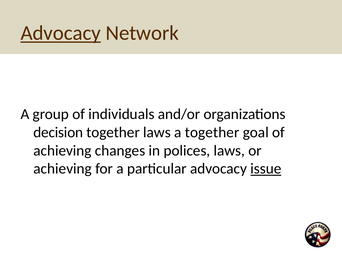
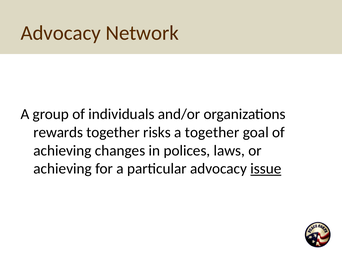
Advocacy underline: present -> none (61, 33)
decision: decision -> rewards (58, 133)
together laws: laws -> risks (157, 133)
